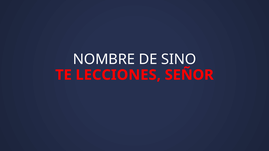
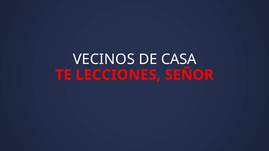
NOMBRE: NOMBRE -> VECINOS (104, 59)
SINO: SINO -> CASA (179, 59)
